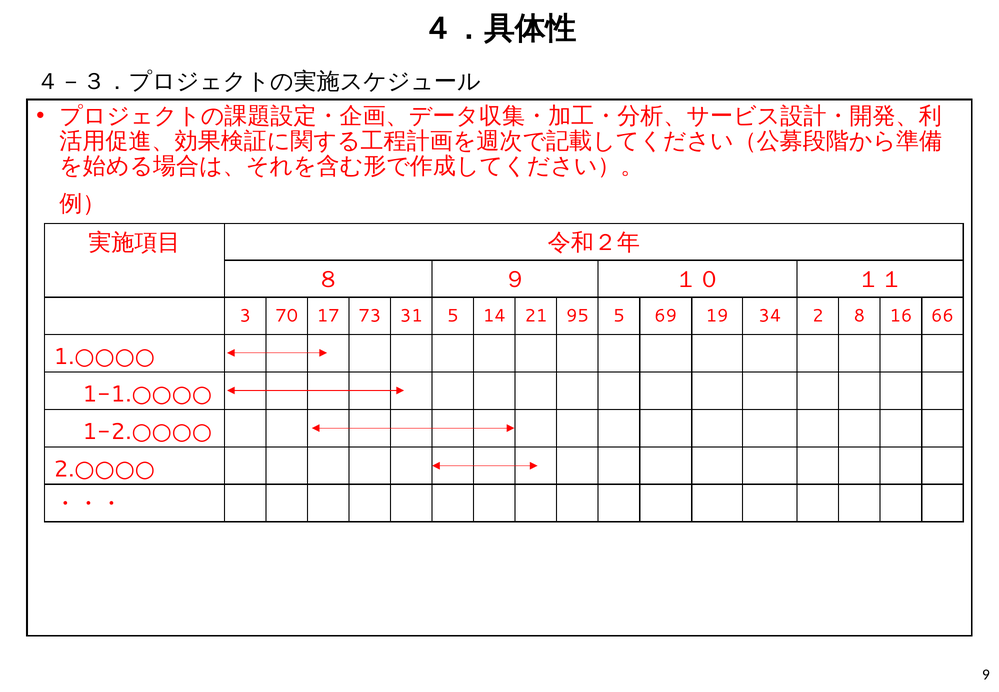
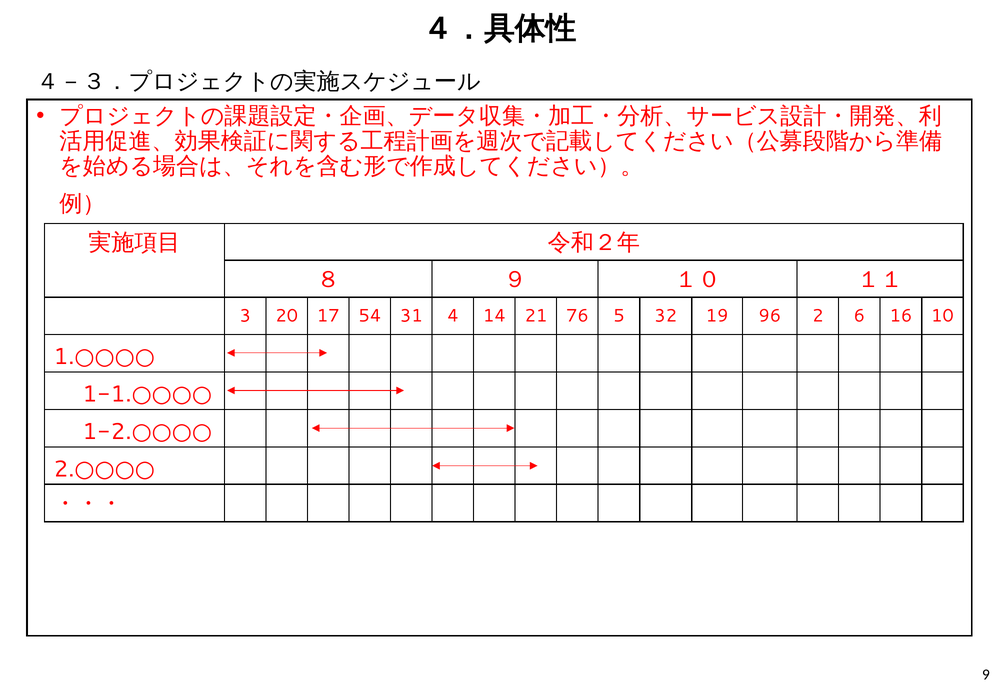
70: 70 -> 20 (287, 315)
73: 73 -> 54 (370, 315)
31 5: 5 -> 4 (453, 315)
95: 95 -> 76 (577, 315)
69: 69 -> 32 (666, 315)
34: 34 -> 96 (770, 315)
8: 8 -> 6 (859, 315)
66: 66 -> 10 (942, 315)
